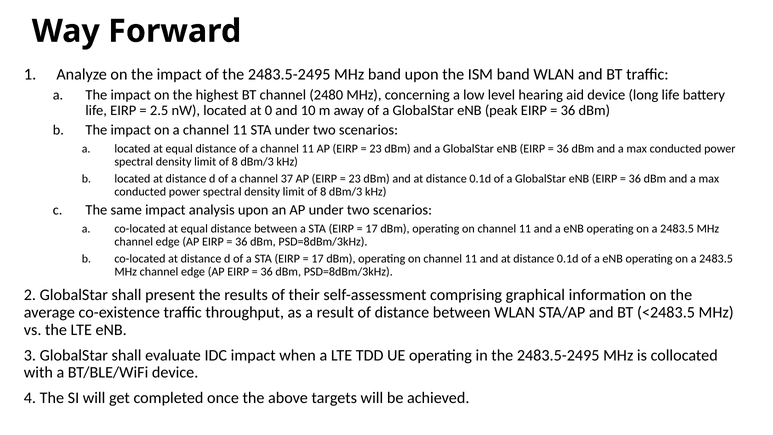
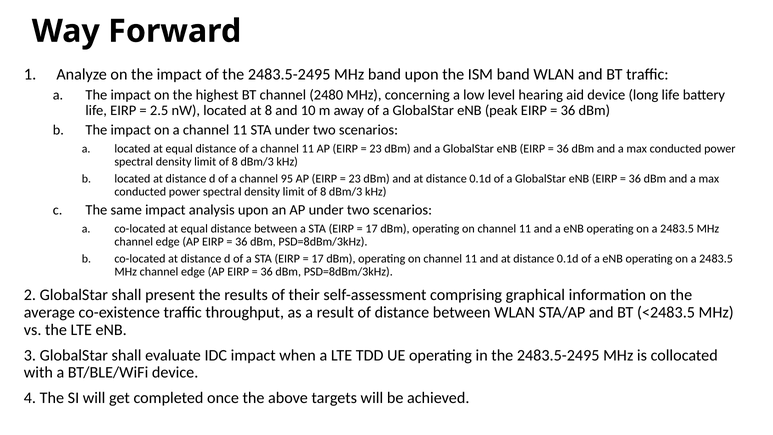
at 0: 0 -> 8 (269, 110)
37: 37 -> 95 (287, 179)
